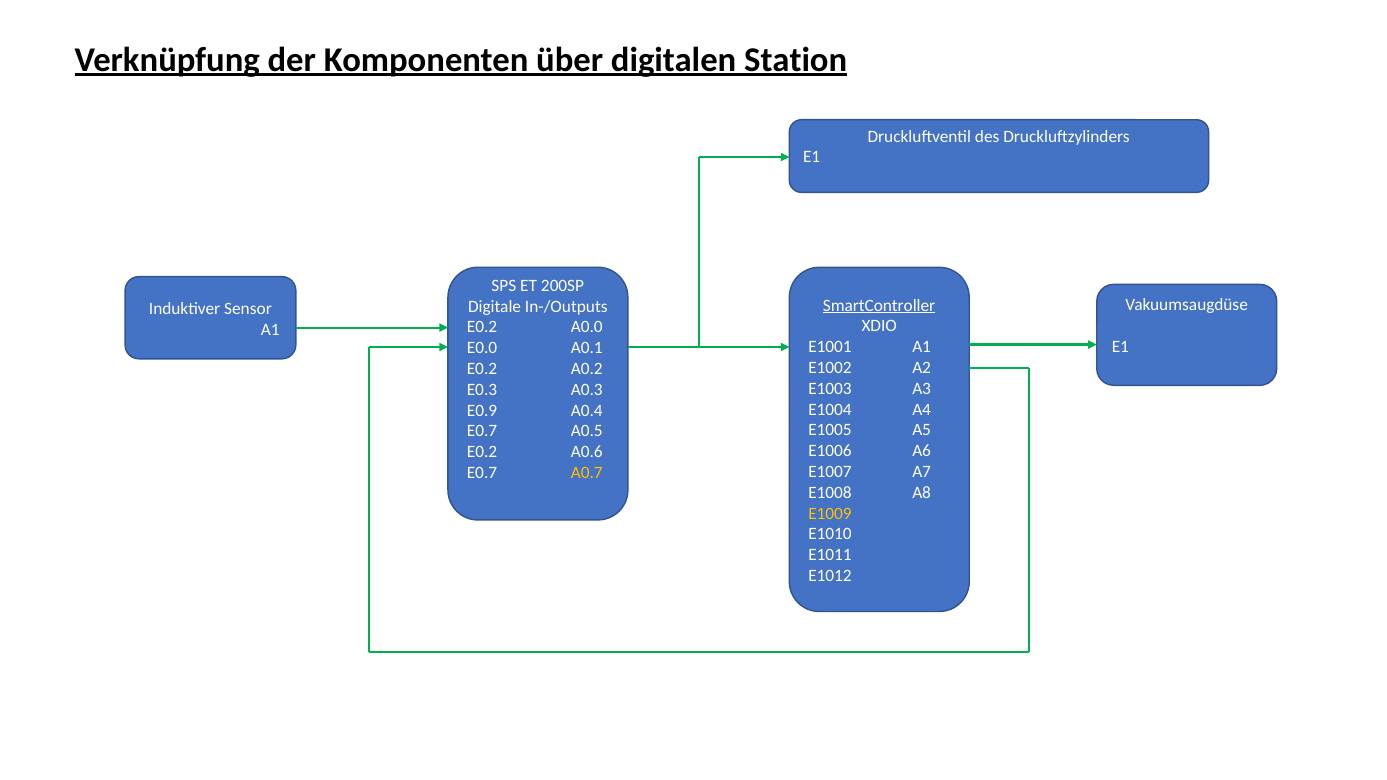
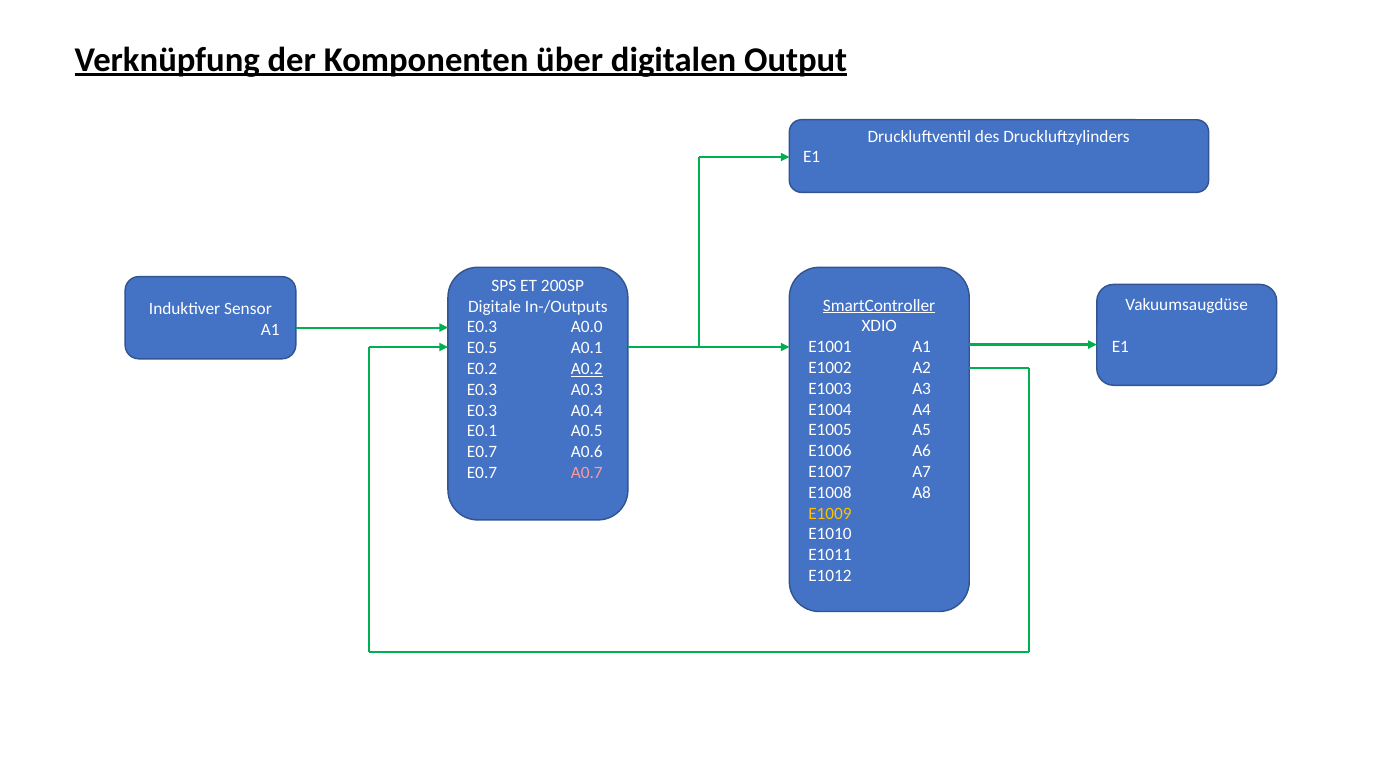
Station: Station -> Output (796, 60)
E0.2: E0.2 -> E0.3 (482, 327)
E0.0: E0.0 -> E0.5 (482, 348)
A0.2 underline: none -> present (587, 369)
E0.9: E0.9 -> E0.3 (482, 410)
E0.7: E0.7 -> E0.1 (482, 431)
E0.2: E0.2 -> E0.7 (482, 452)
A0.7 colour: yellow -> pink (587, 473)
